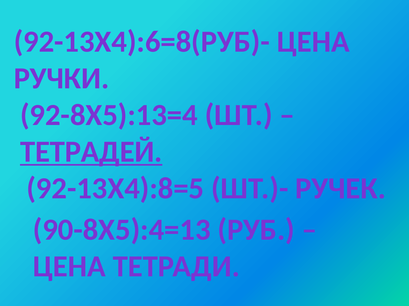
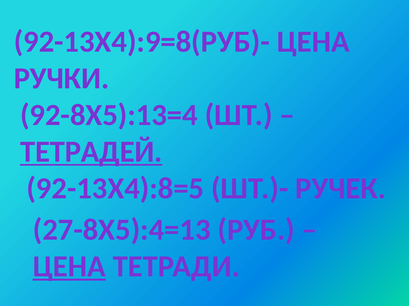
92-13Х4):6=8(РУБ)-: 92-13Х4):6=8(РУБ)- -> 92-13Х4):9=8(РУБ)- (142, 42)
90-8Х5):4=13: 90-8Х5):4=13 -> 27-8Х5):4=13 (122, 230)
ЦЕНА underline: none -> present (69, 267)
